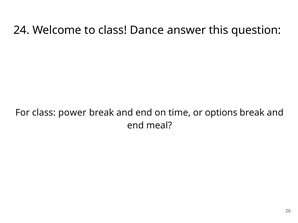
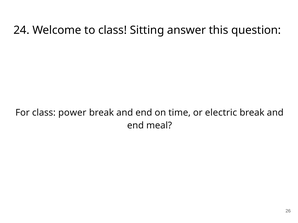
Dance: Dance -> Sitting (147, 30)
options: options -> electric (221, 113)
